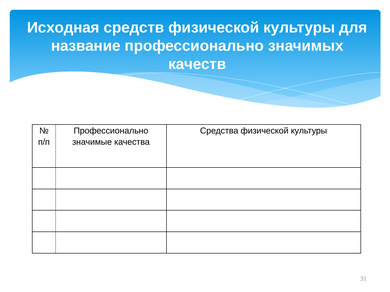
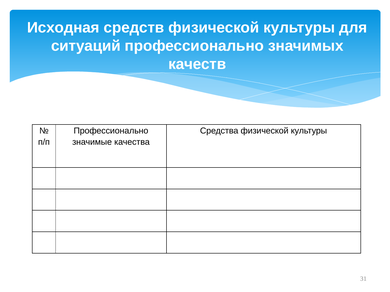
название: название -> ситуаций (86, 46)
